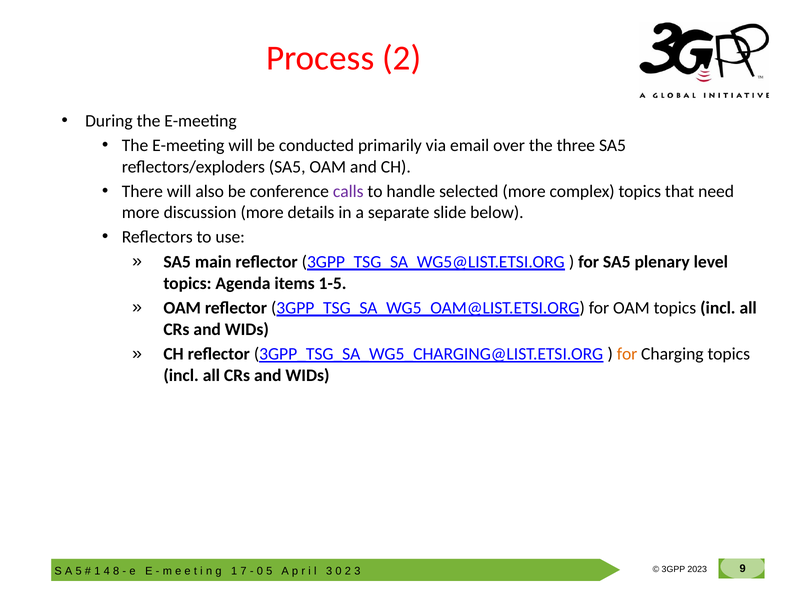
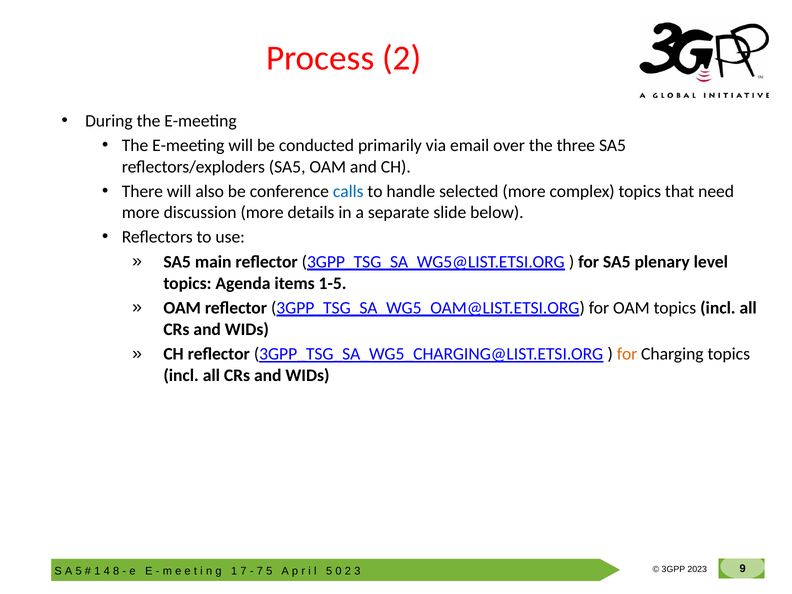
calls colour: purple -> blue (348, 191)
0: 0 -> 7 (260, 571)
3: 3 -> 5 (329, 571)
